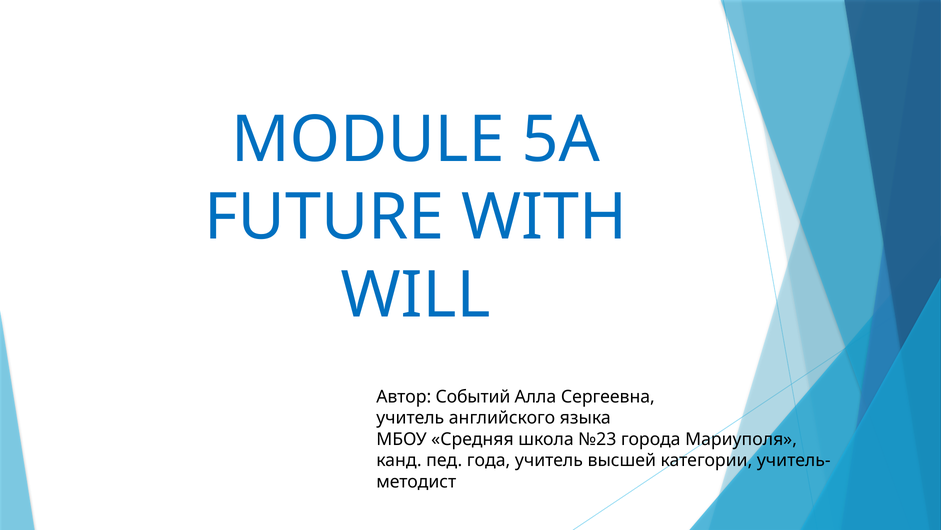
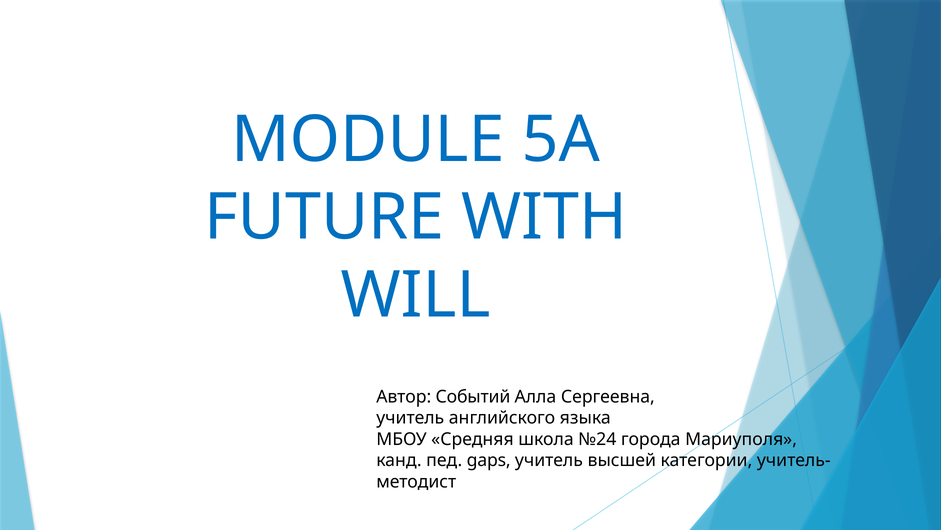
№23: №23 -> №24 (597, 439)
года: года -> gaps (489, 460)
